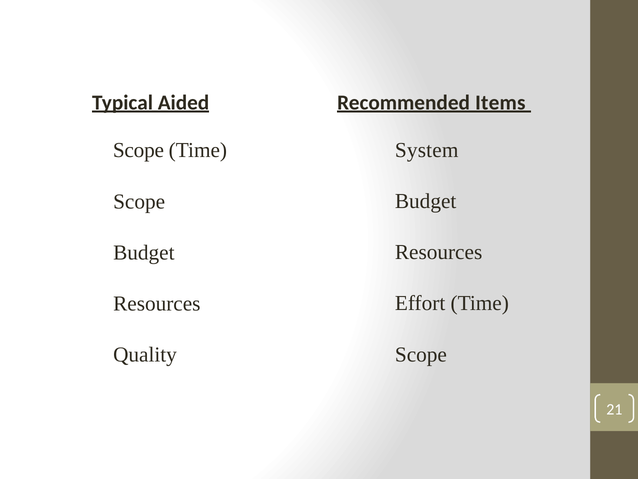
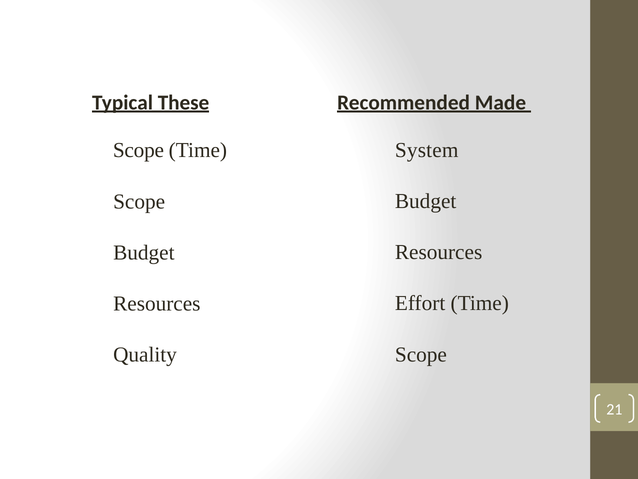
Aided: Aided -> These (184, 102)
Items: Items -> Made (500, 102)
